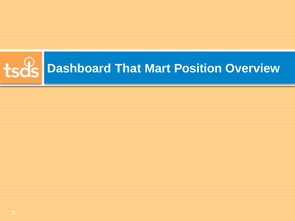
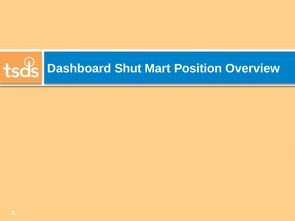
That: That -> Shut (128, 68)
